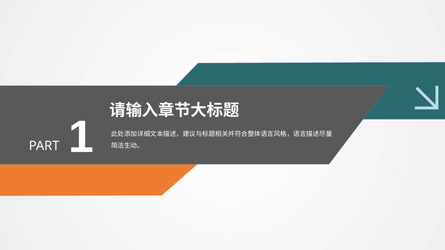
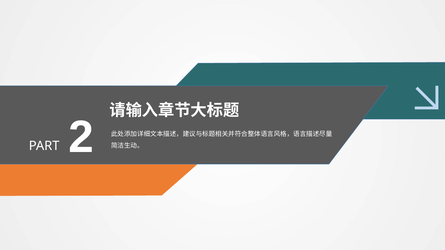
1: 1 -> 2 (81, 137)
